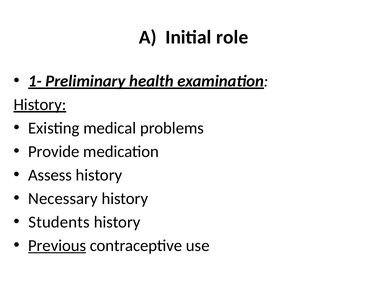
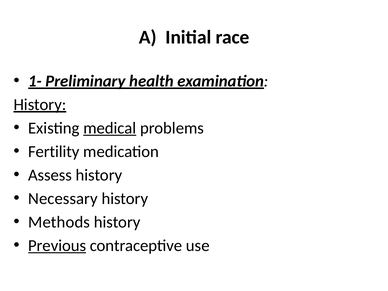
role: role -> race (232, 37)
medical underline: none -> present (110, 128)
Provide: Provide -> Fertility (54, 152)
Students: Students -> Methods (59, 222)
